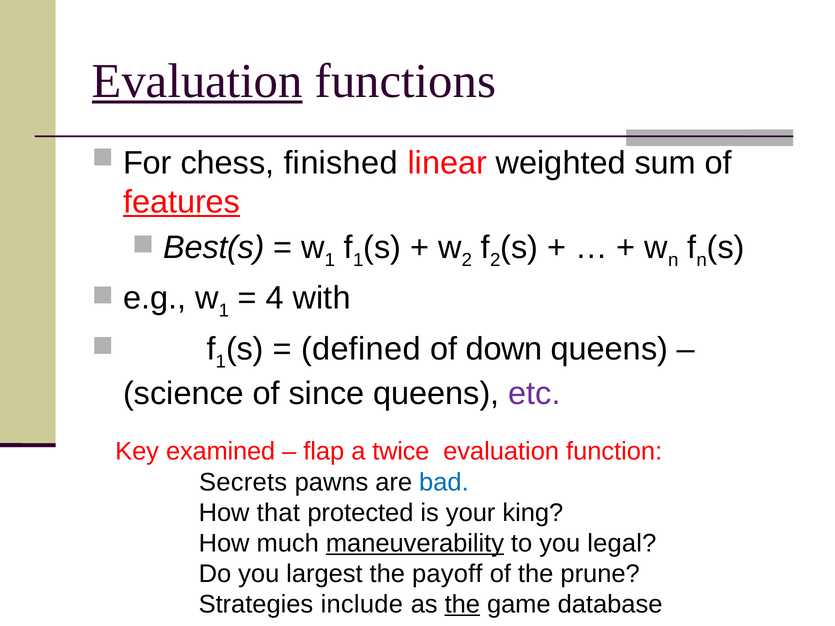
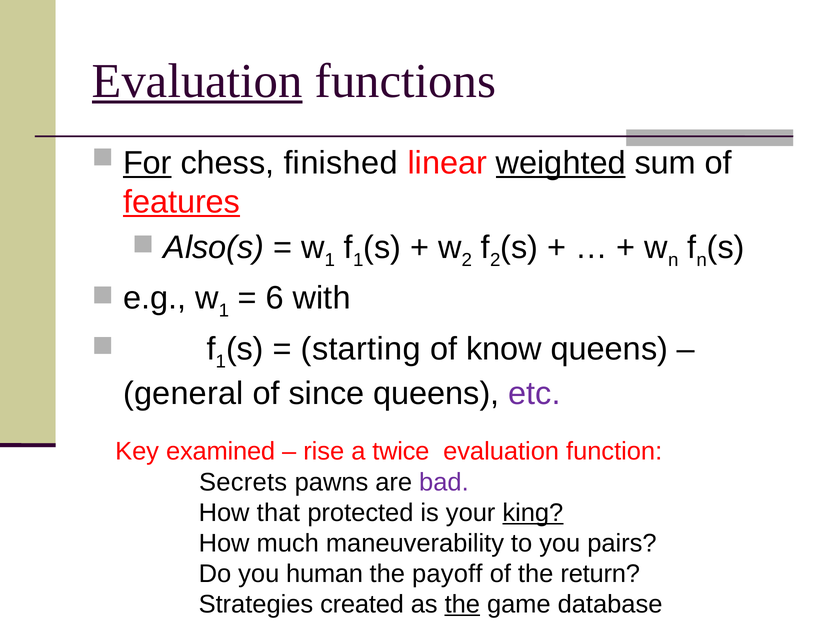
For underline: none -> present (147, 163)
weighted underline: none -> present (561, 163)
Best(s: Best(s -> Also(s (214, 247)
4: 4 -> 6 (275, 298)
defined: defined -> starting (361, 349)
down: down -> know (504, 349)
science: science -> general (183, 393)
flap: flap -> rise (324, 452)
bad colour: blue -> purple (444, 482)
king underline: none -> present (533, 513)
maneuverability underline: present -> none (415, 544)
legal: legal -> pairs (622, 544)
largest: largest -> human (325, 574)
prune: prune -> return (600, 574)
include: include -> created (362, 605)
